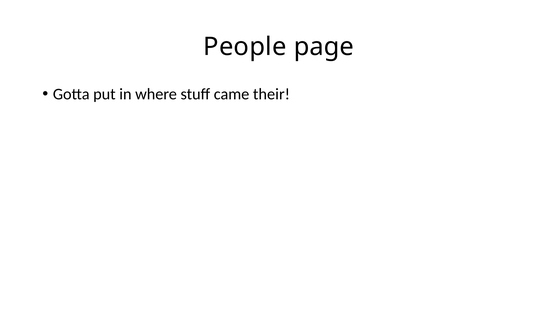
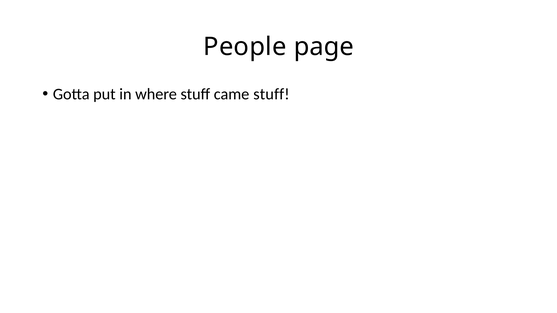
came their: their -> stuff (271, 94)
